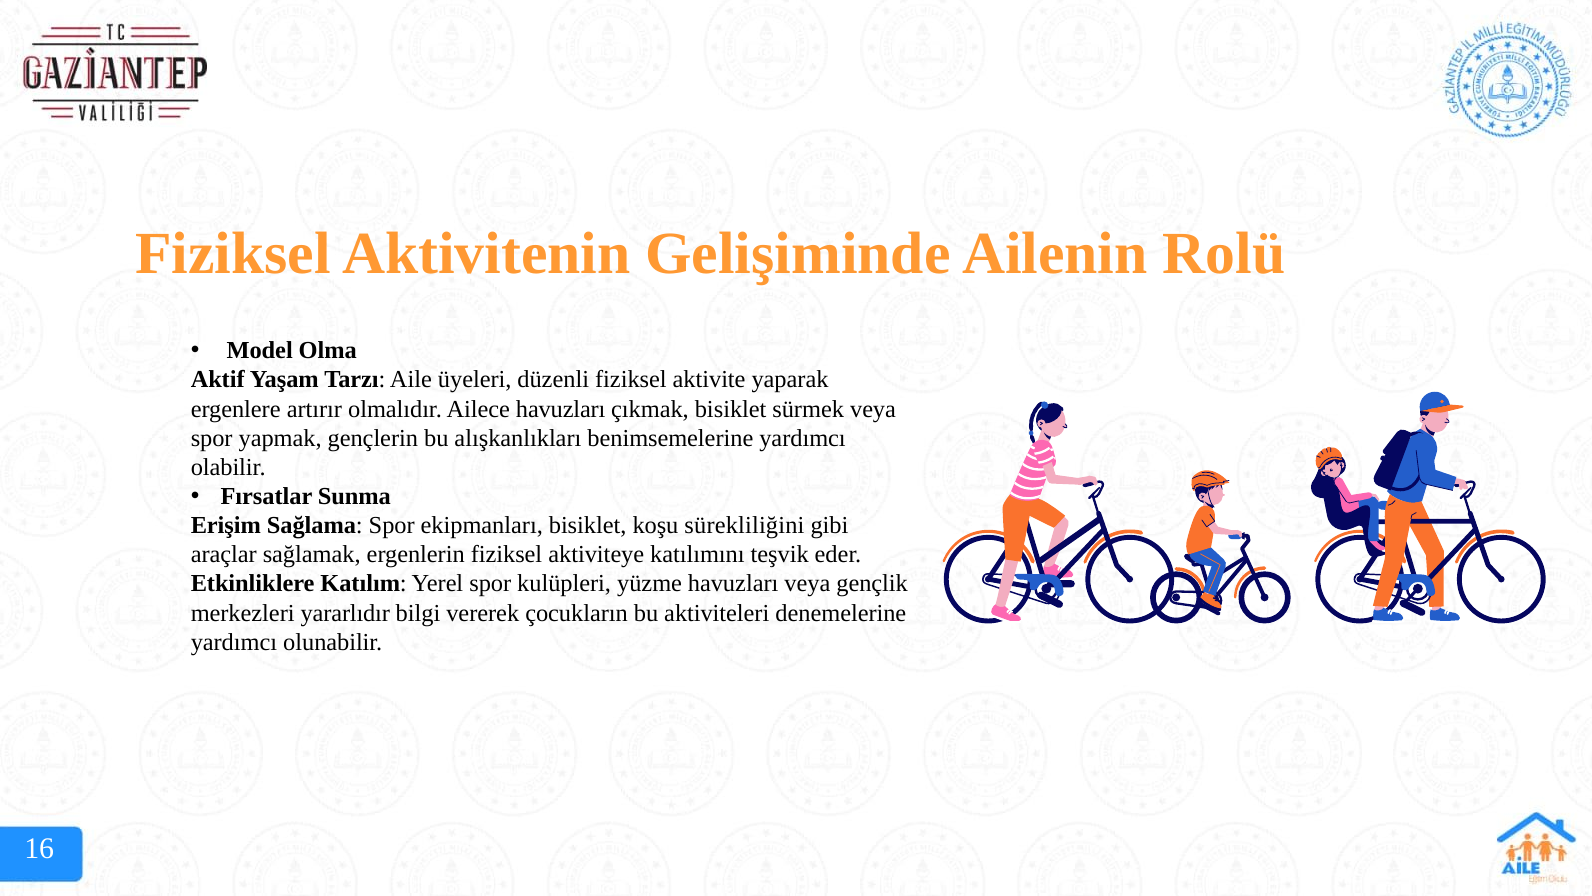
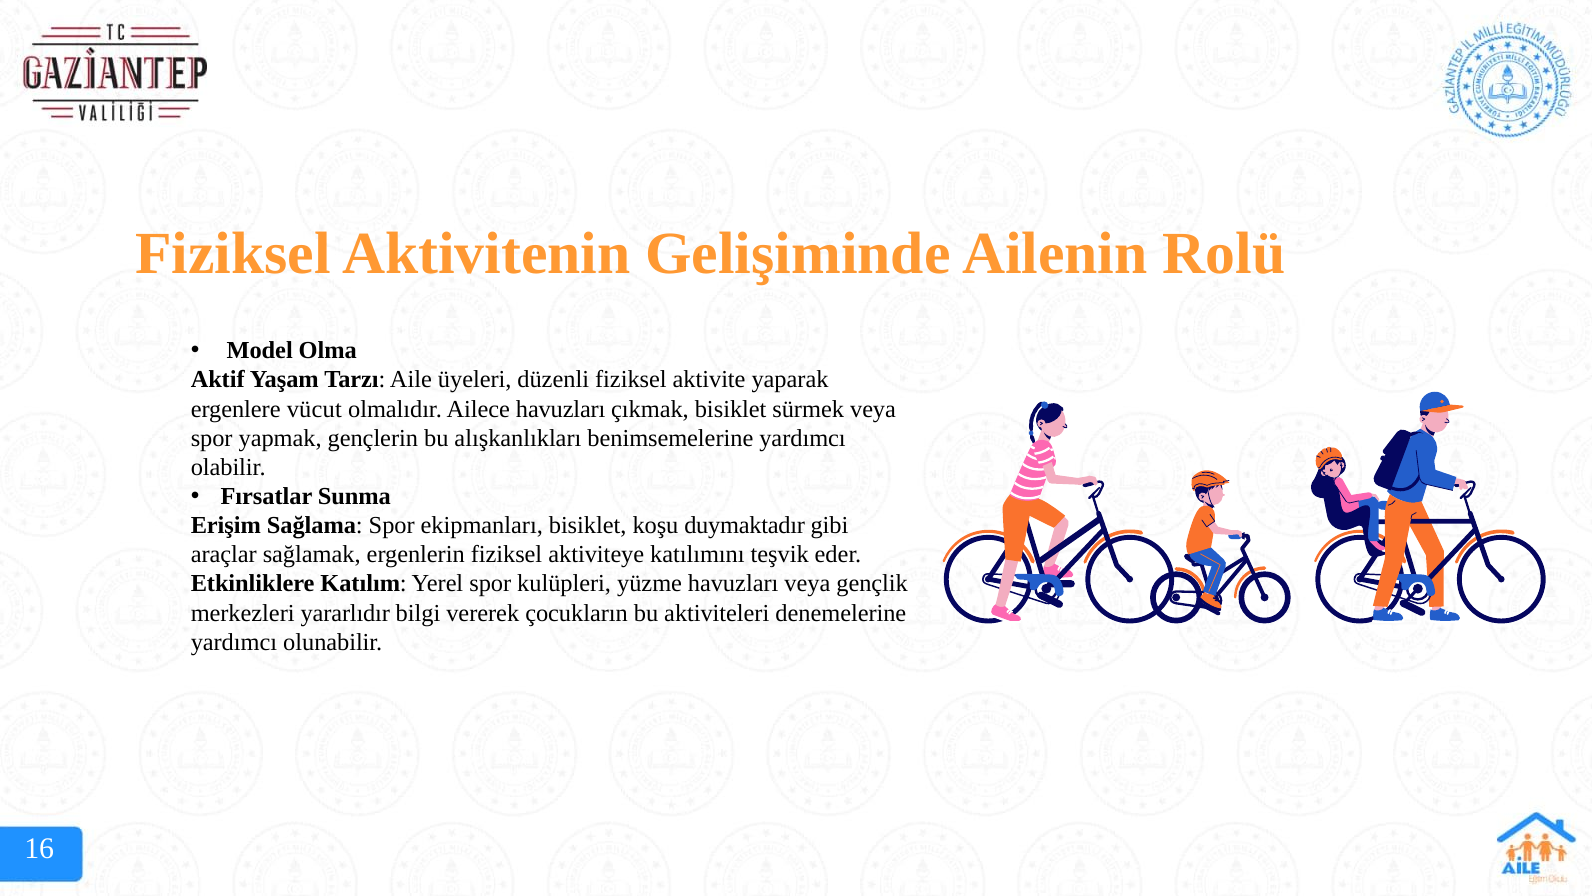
artırır: artırır -> vücut (314, 409)
sürekliliğini: sürekliliğini -> duymaktadır (745, 525)
